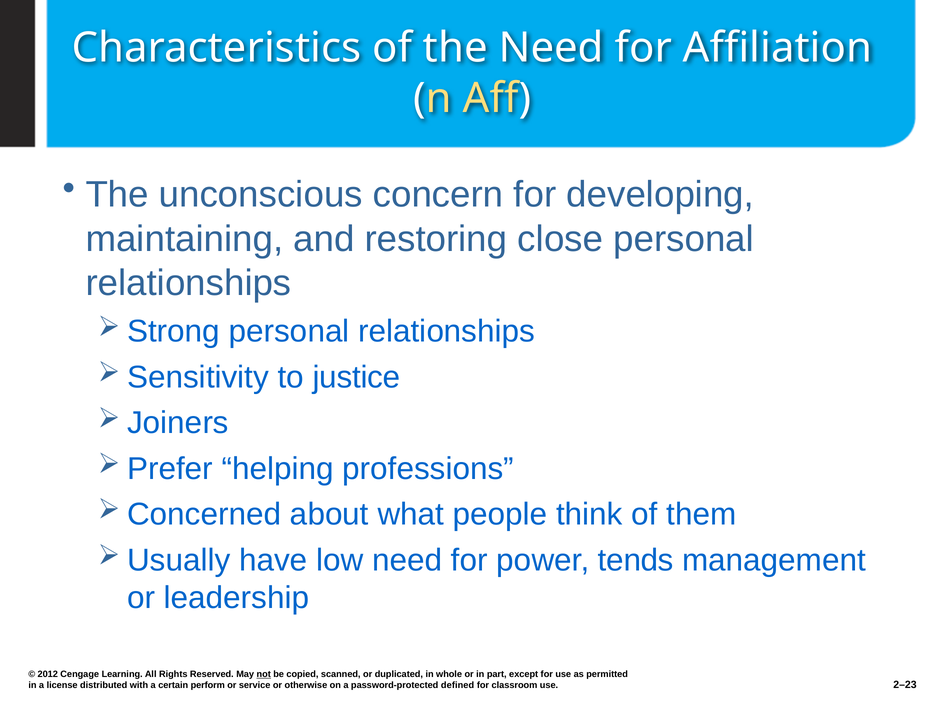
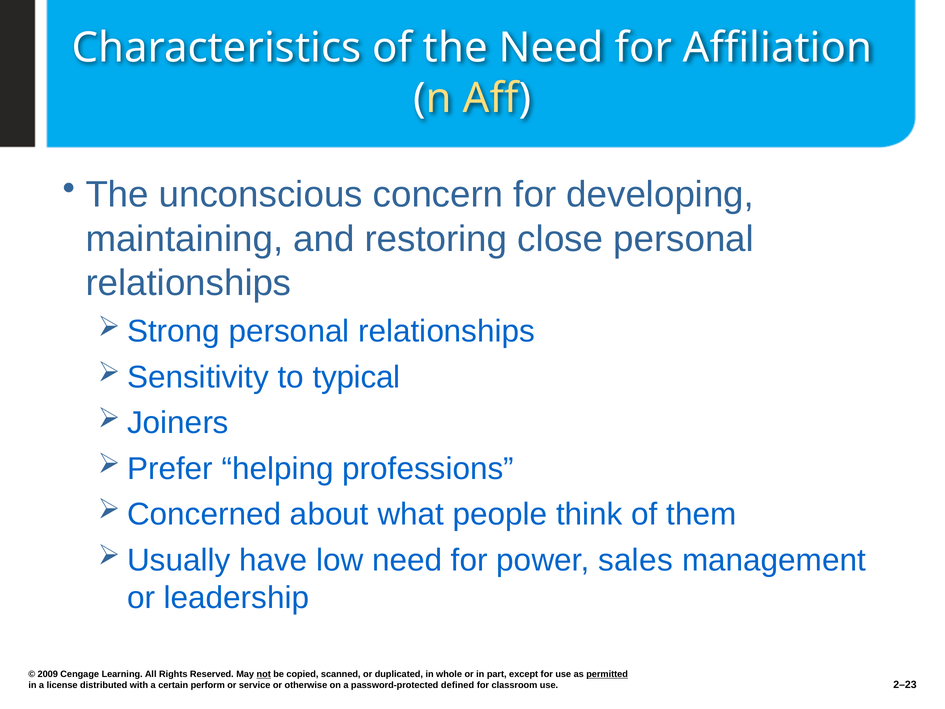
justice: justice -> typical (357, 377)
tends: tends -> sales (635, 560)
2012: 2012 -> 2009 (48, 674)
permitted underline: none -> present (607, 674)
